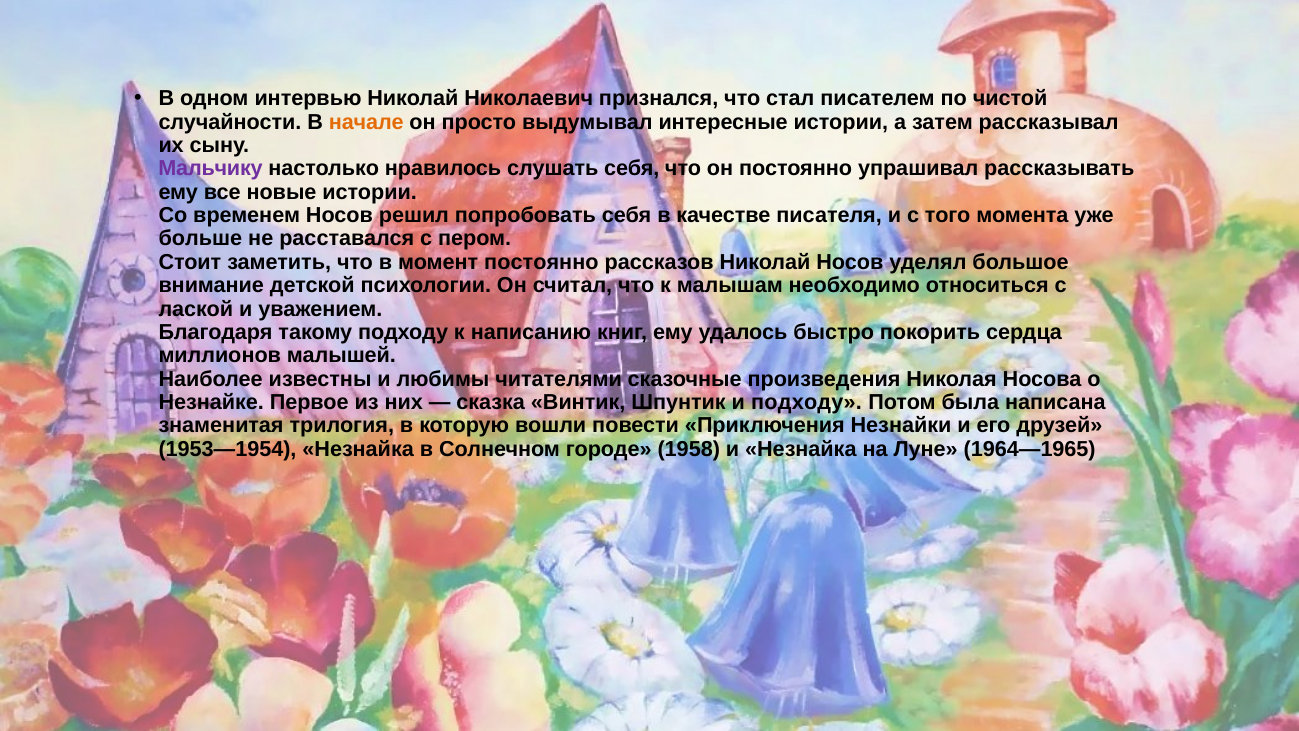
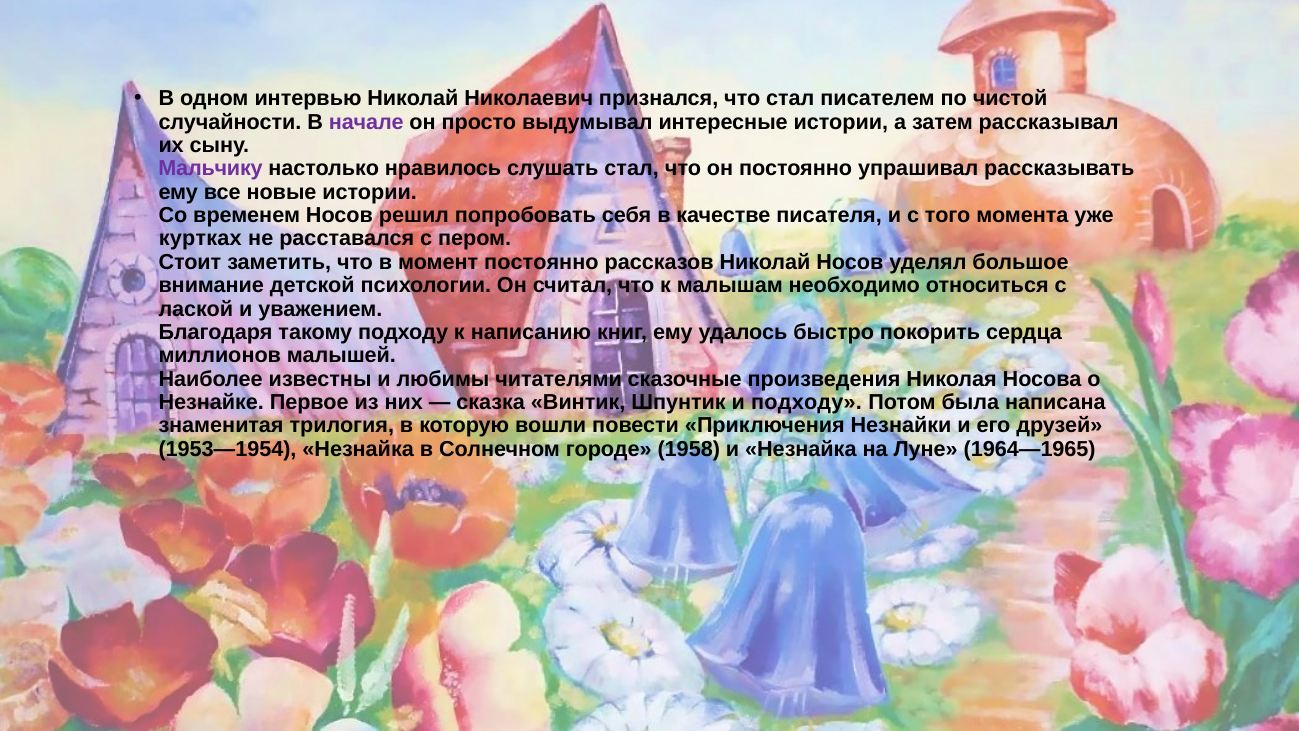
начале colour: orange -> purple (366, 122)
слушать себя: себя -> стал (632, 169)
больше: больше -> куртках (200, 239)
